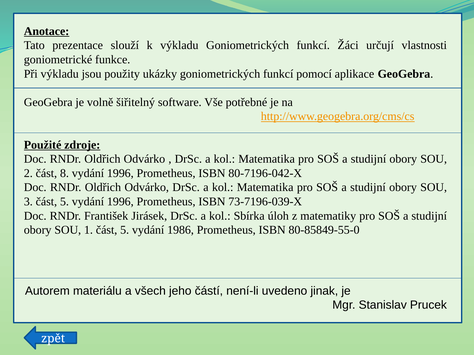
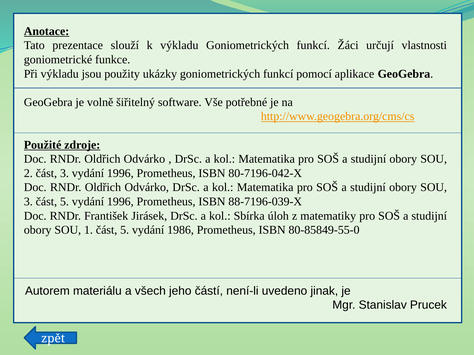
část 8: 8 -> 3 (64, 173)
73-7196-039-X: 73-7196-039-X -> 88-7196-039-X (265, 202)
